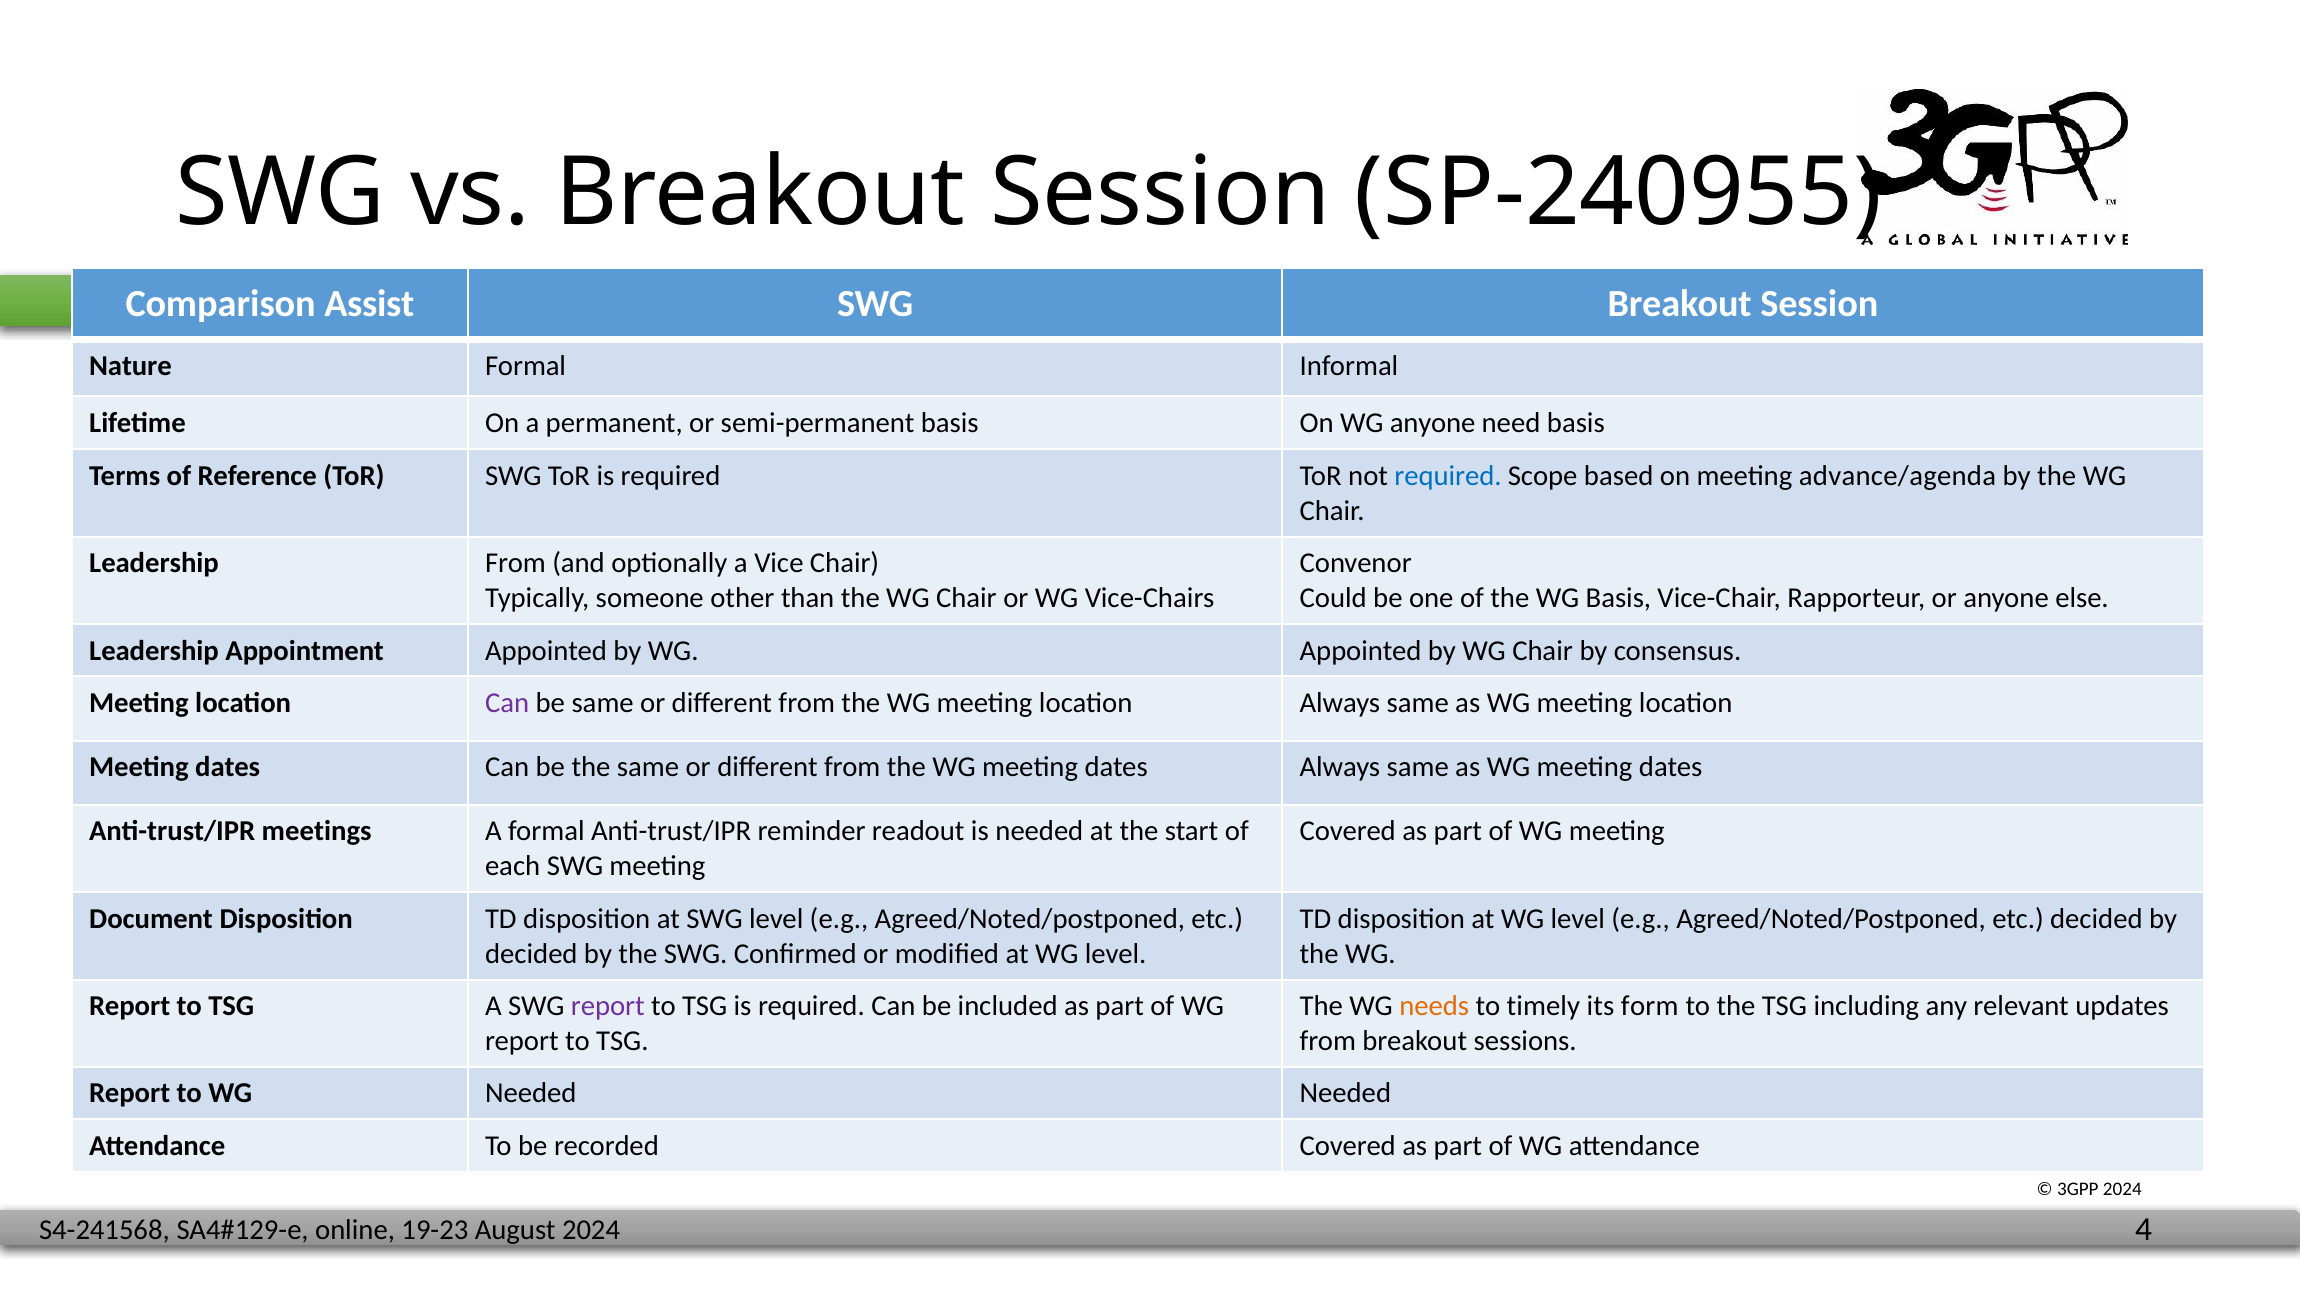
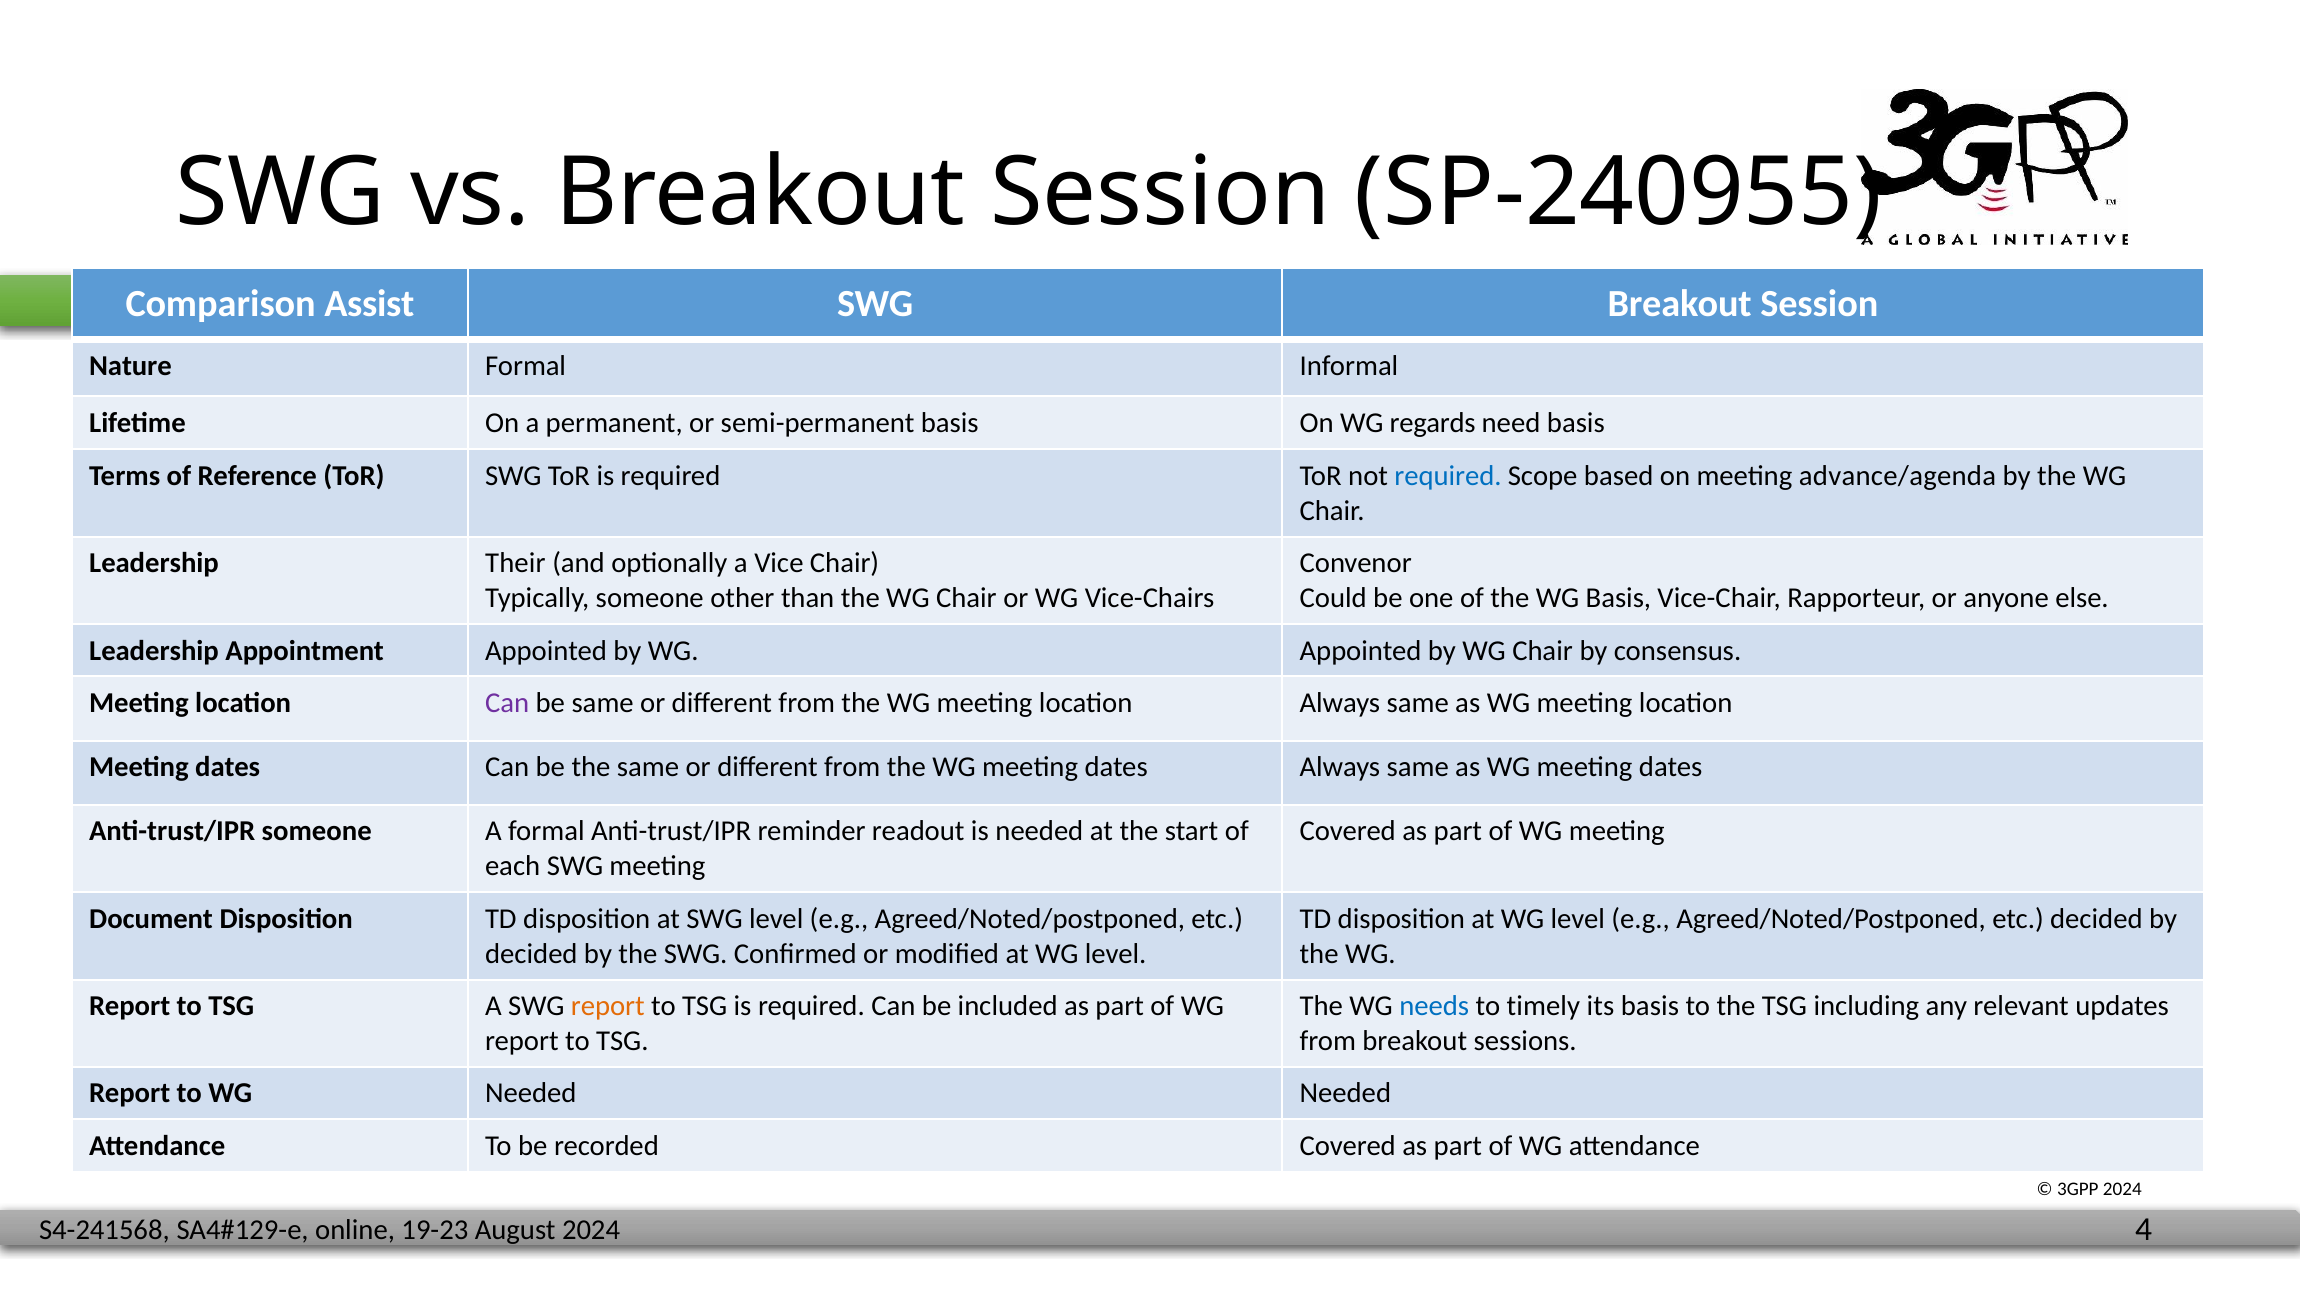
WG anyone: anyone -> regards (1433, 423)
Leadership From: From -> Their (515, 563)
Anti-trust/IPR meetings: meetings -> someone (317, 831)
report colour: purple -> orange (608, 1006)
needs colour: orange -> blue (1434, 1006)
its form: form -> basis (1650, 1006)
